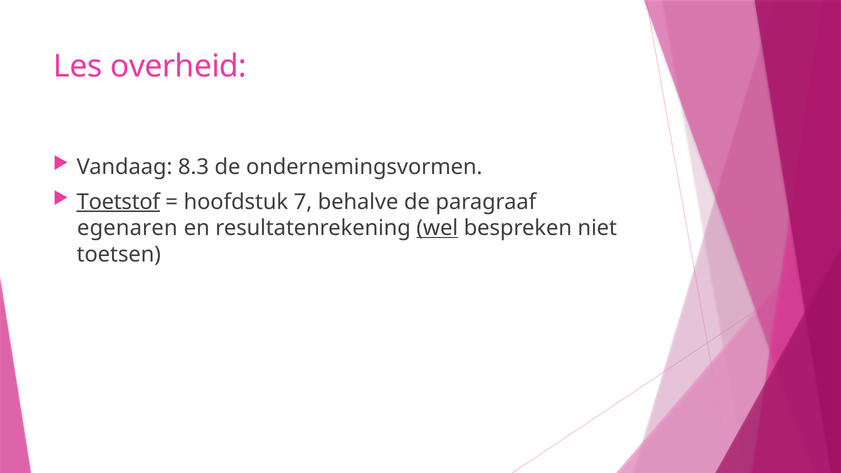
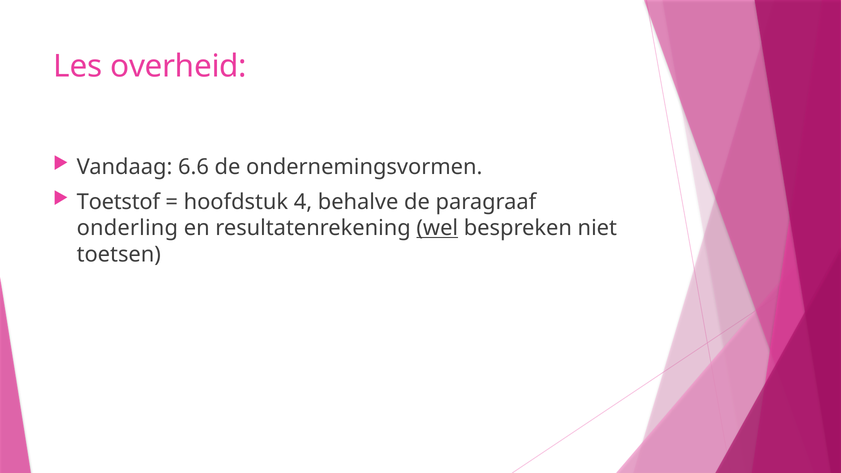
8.3: 8.3 -> 6.6 (193, 167)
Toetstof underline: present -> none (118, 202)
7: 7 -> 4 (303, 202)
egenaren: egenaren -> onderling (127, 228)
